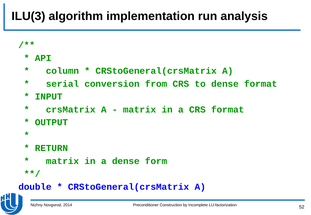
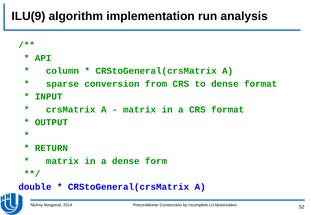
ILU(3: ILU(3 -> ILU(9 (28, 16)
serial: serial -> sparse (62, 84)
